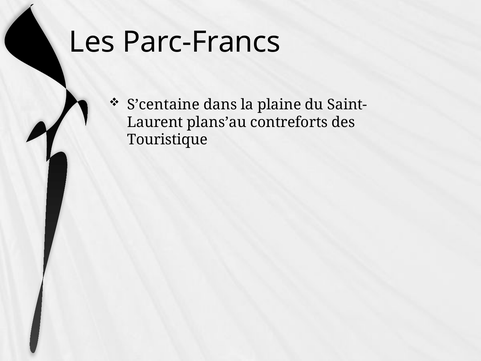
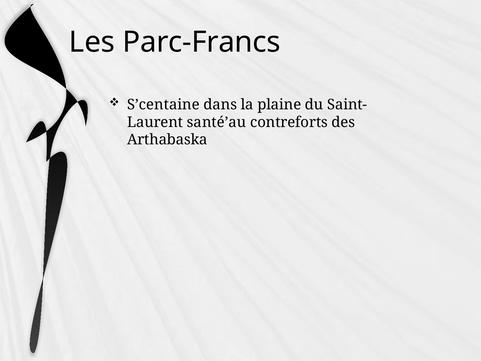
plans’au: plans’au -> santé’au (217, 122)
Touristique: Touristique -> Arthabaska (167, 140)
